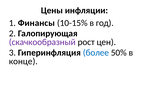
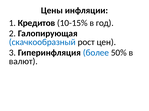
Финансы: Финансы -> Кредитов (36, 23)
скачкообразный colour: purple -> blue (42, 42)
конце: конце -> валют (23, 62)
